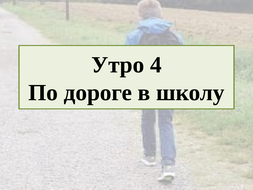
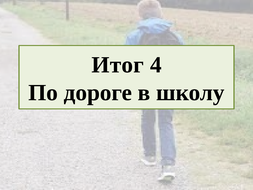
Утро: Утро -> Итог (118, 65)
